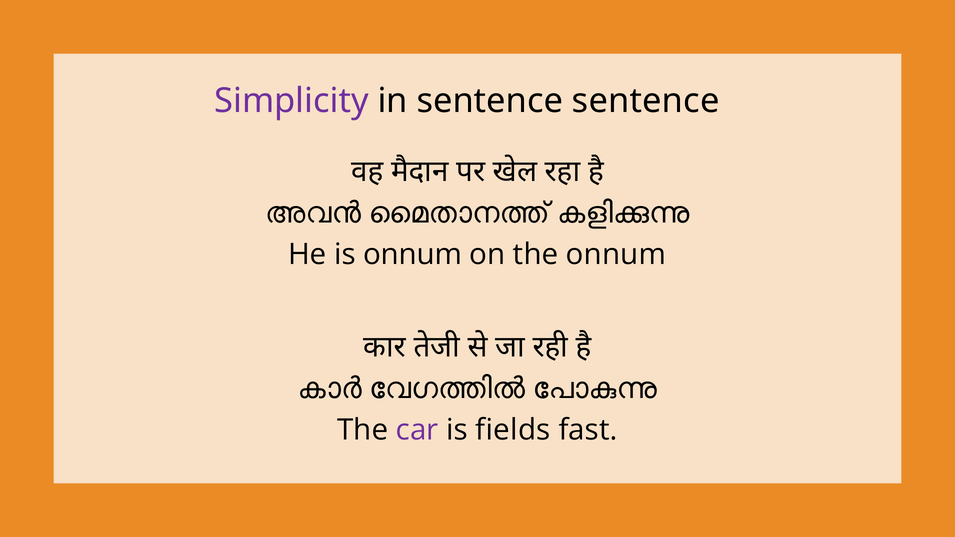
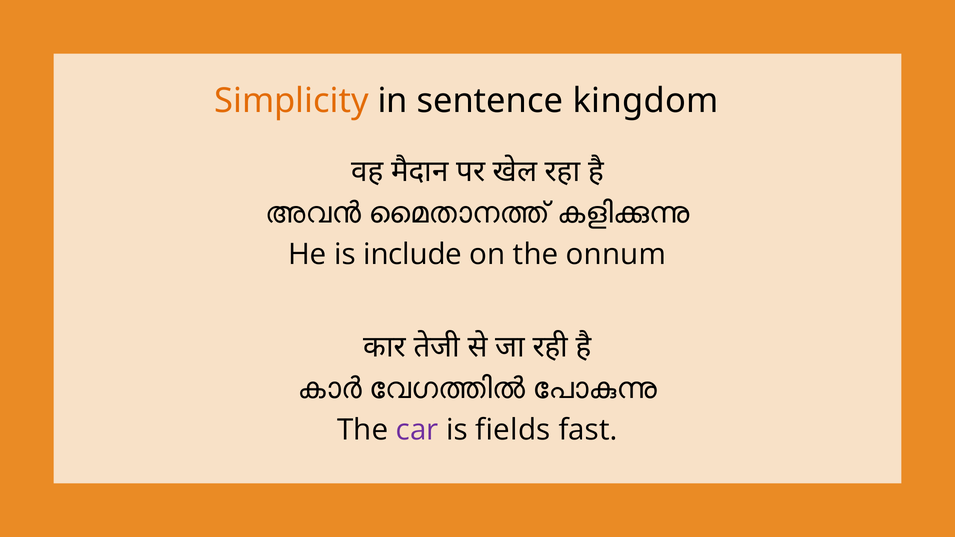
Simplicity colour: purple -> orange (291, 101)
sentence sentence: sentence -> kingdom (646, 101)
is onnum: onnum -> include (413, 254)
